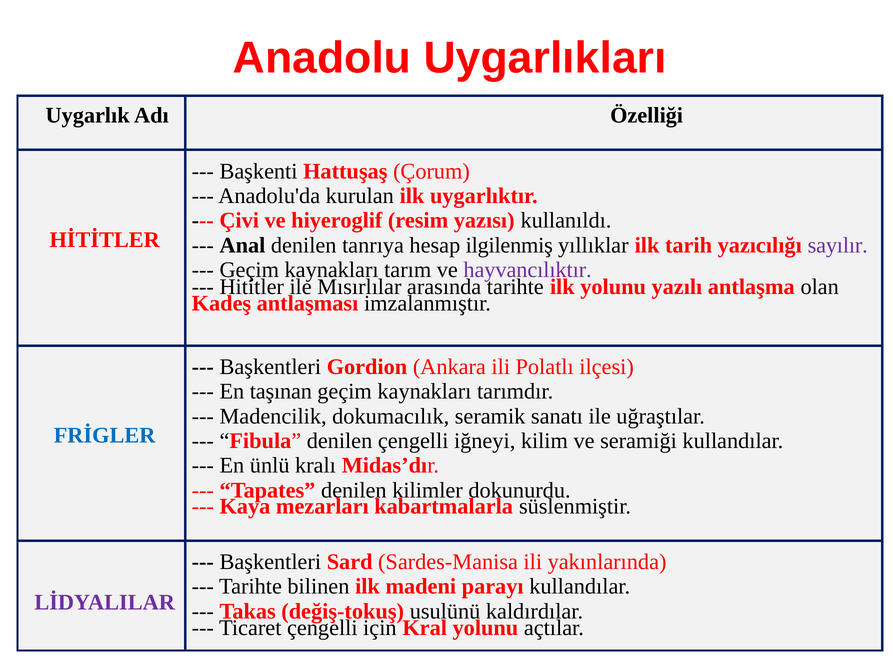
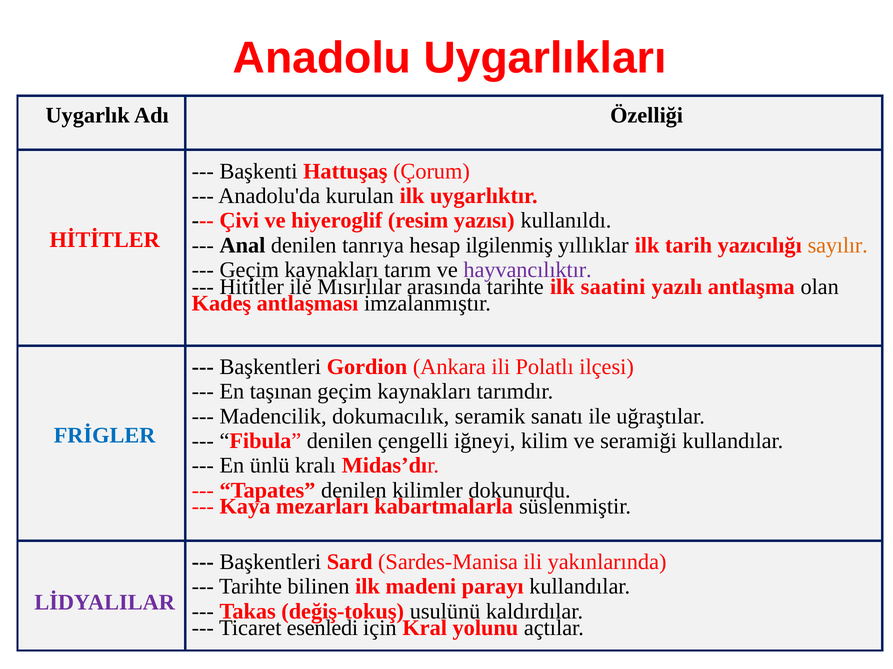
sayılır colour: purple -> orange (838, 246)
ilk yolunu: yolunu -> saatini (613, 287)
Ticaret çengelli: çengelli -> esenledi (322, 628)
